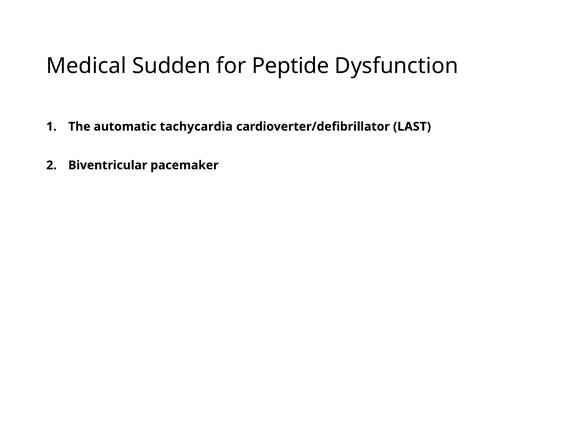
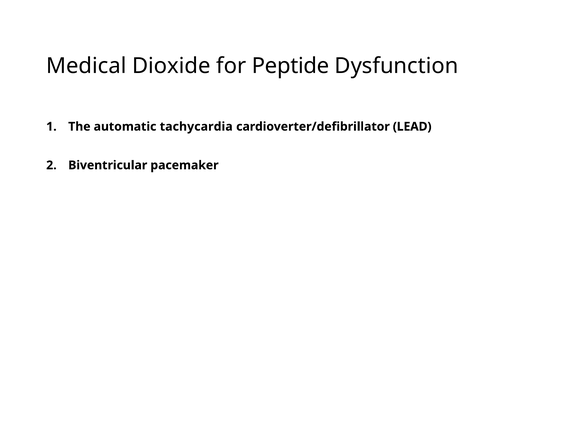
Sudden: Sudden -> Dioxide (171, 66)
LAST: LAST -> LEAD (412, 127)
